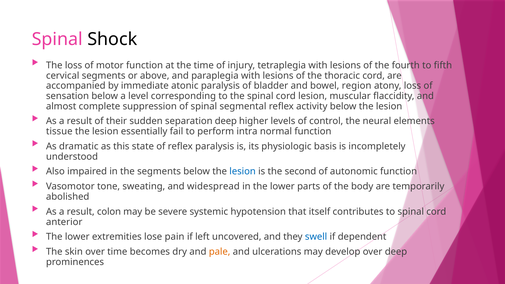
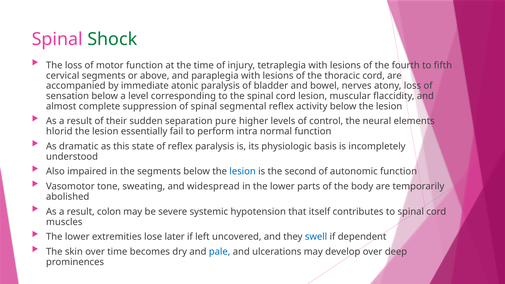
Shock colour: black -> green (112, 39)
region: region -> nerves (357, 86)
separation deep: deep -> pure (226, 121)
tissue: tissue -> hlorid (59, 131)
anterior: anterior -> muscles (64, 222)
pain: pain -> later (175, 237)
pale colour: orange -> blue (220, 252)
